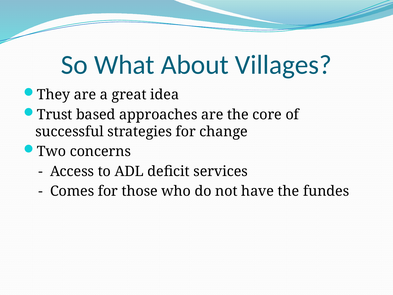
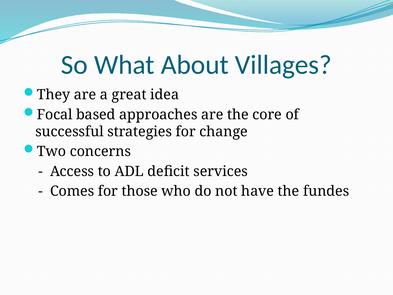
Trust: Trust -> Focal (55, 114)
